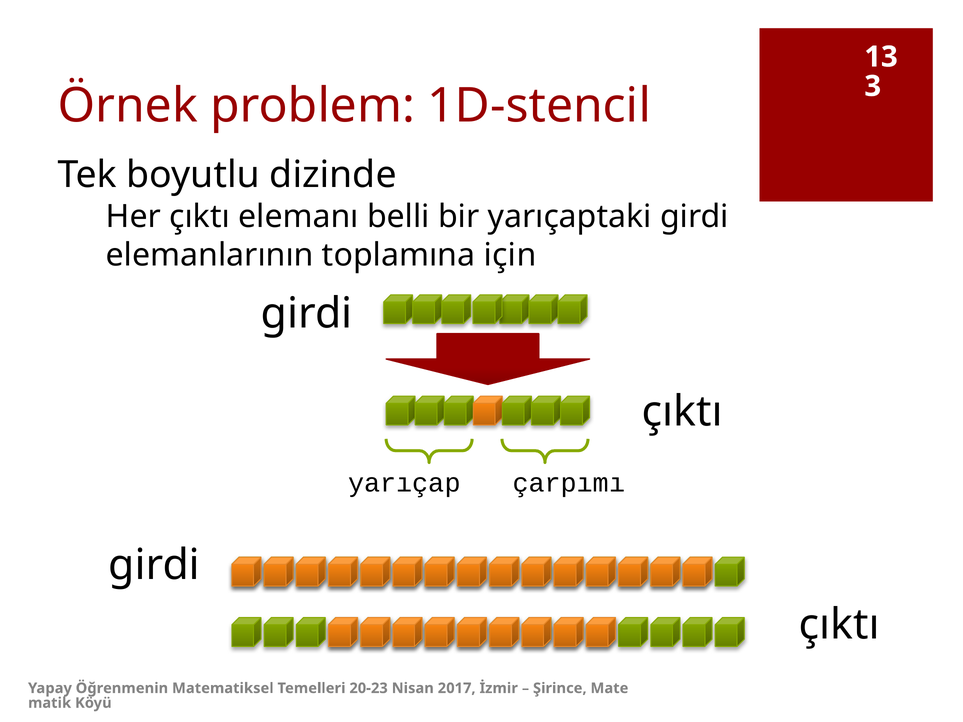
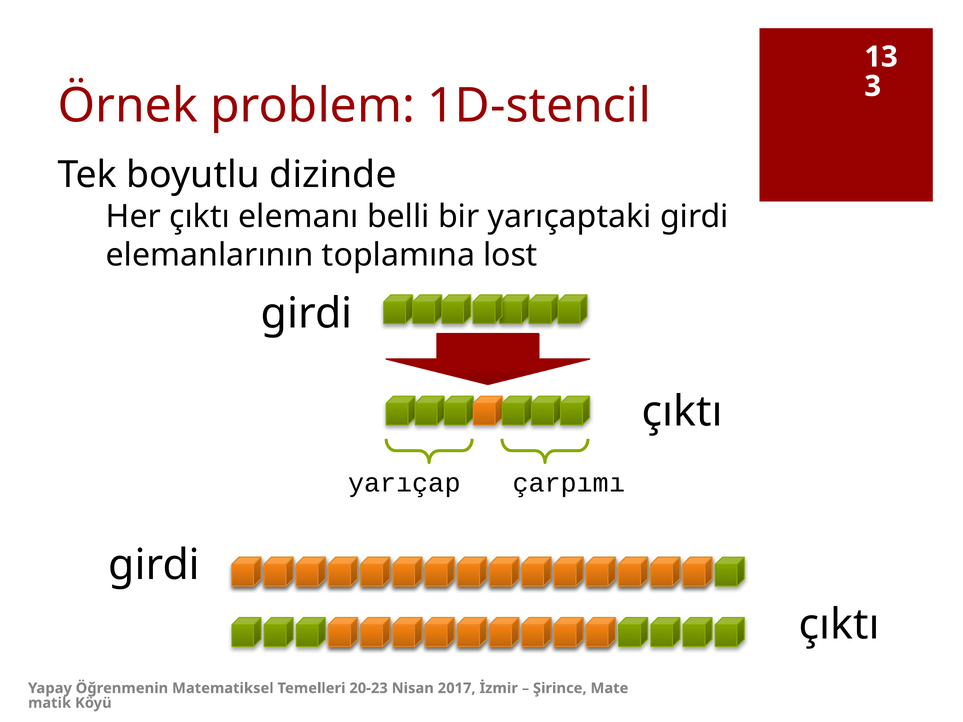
için: için -> lost (510, 255)
